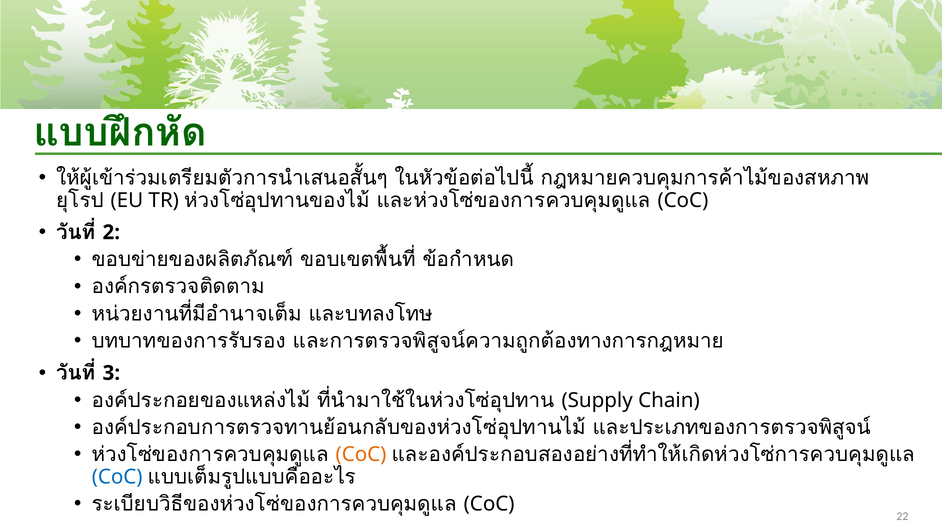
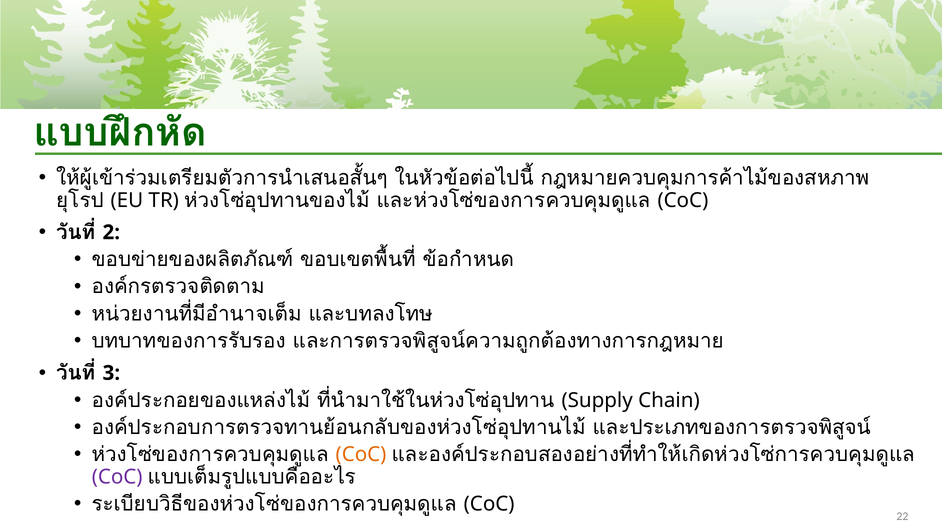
CoC colour: blue -> purple (117, 477)
